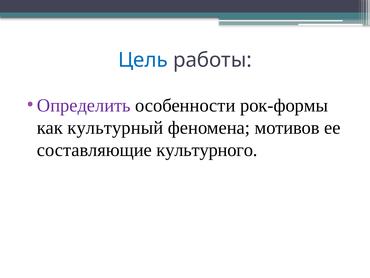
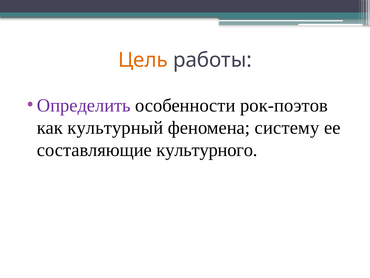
Цель colour: blue -> orange (143, 60)
рок-формы: рок-формы -> рок-поэтов (284, 105)
мотивов: мотивов -> систему (287, 127)
